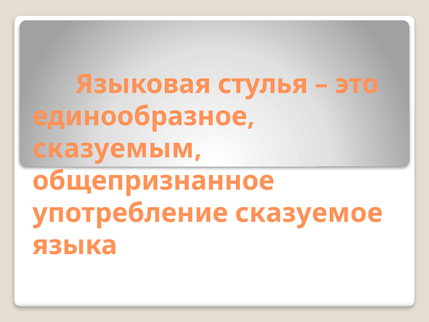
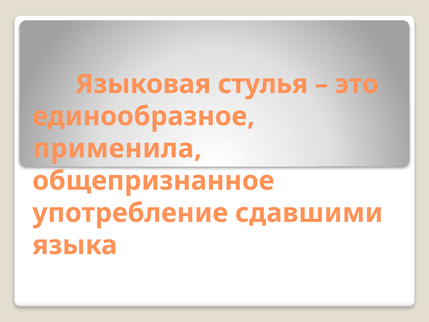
сказуемым: сказуемым -> применила (117, 148)
сказуемое: сказуемое -> сдавшими (309, 213)
